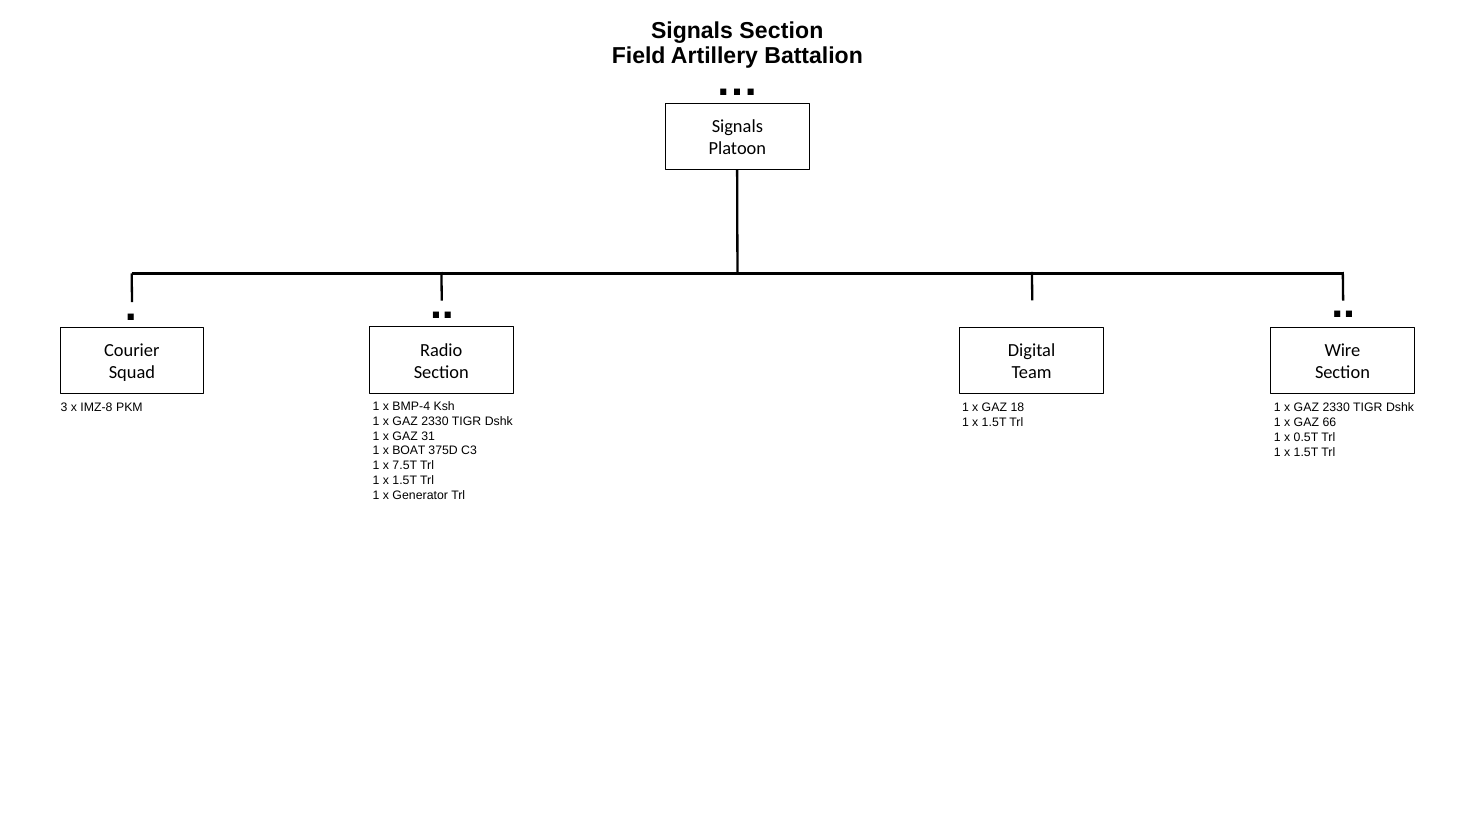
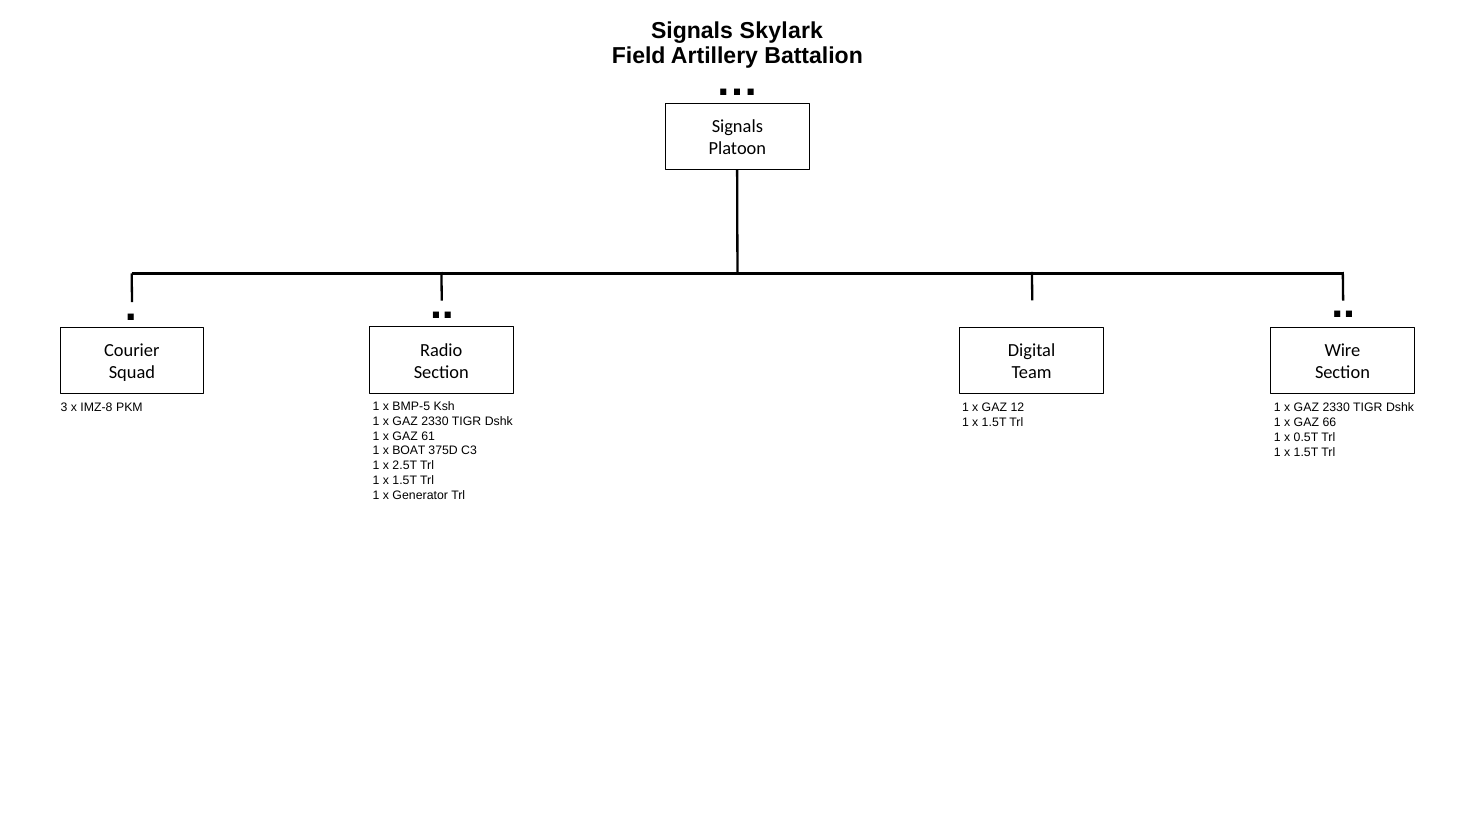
Signals Section: Section -> Skylark (781, 31)
BMP-4: BMP-4 -> BMP-5 (411, 407)
18: 18 -> 12 (1017, 408)
31: 31 -> 61 (428, 436)
7.5T: 7.5T -> 2.5T (405, 465)
